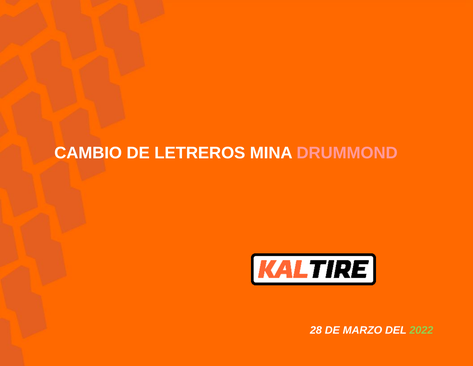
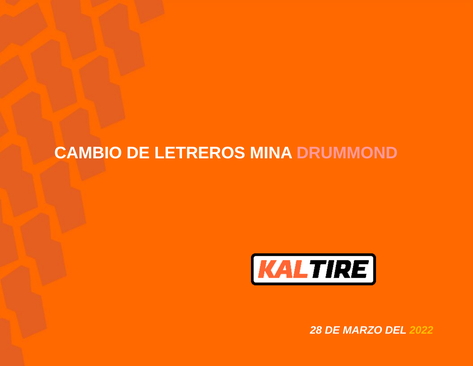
2022 colour: light green -> yellow (421, 330)
